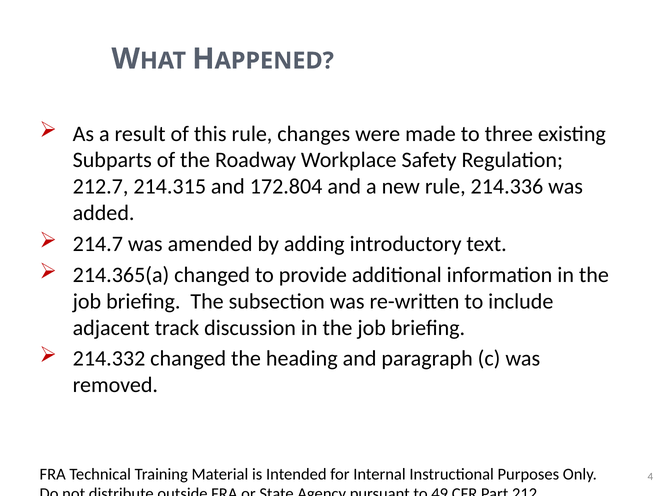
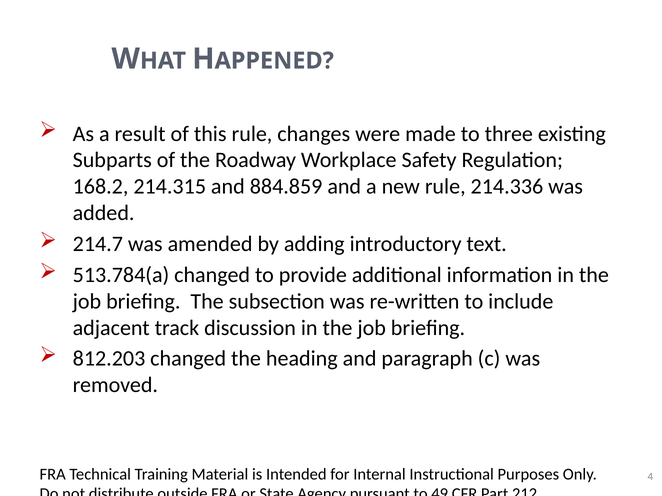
212.7: 212.7 -> 168.2 (101, 187)
172.804: 172.804 -> 884.859 (286, 187)
214.365(a: 214.365(a -> 513.784(a (121, 275)
214.332: 214.332 -> 812.203 (109, 359)
